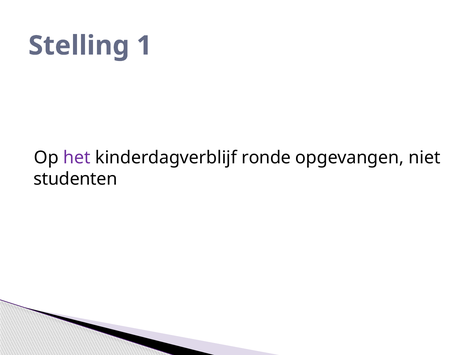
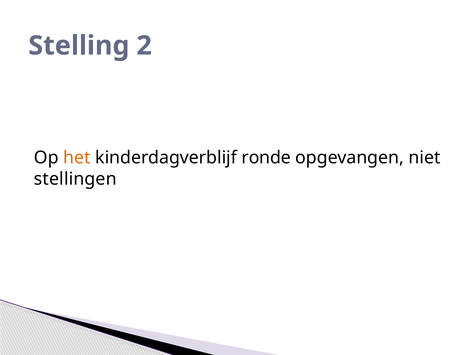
1: 1 -> 2 (144, 46)
het colour: purple -> orange (77, 157)
studenten: studenten -> stellingen (75, 179)
